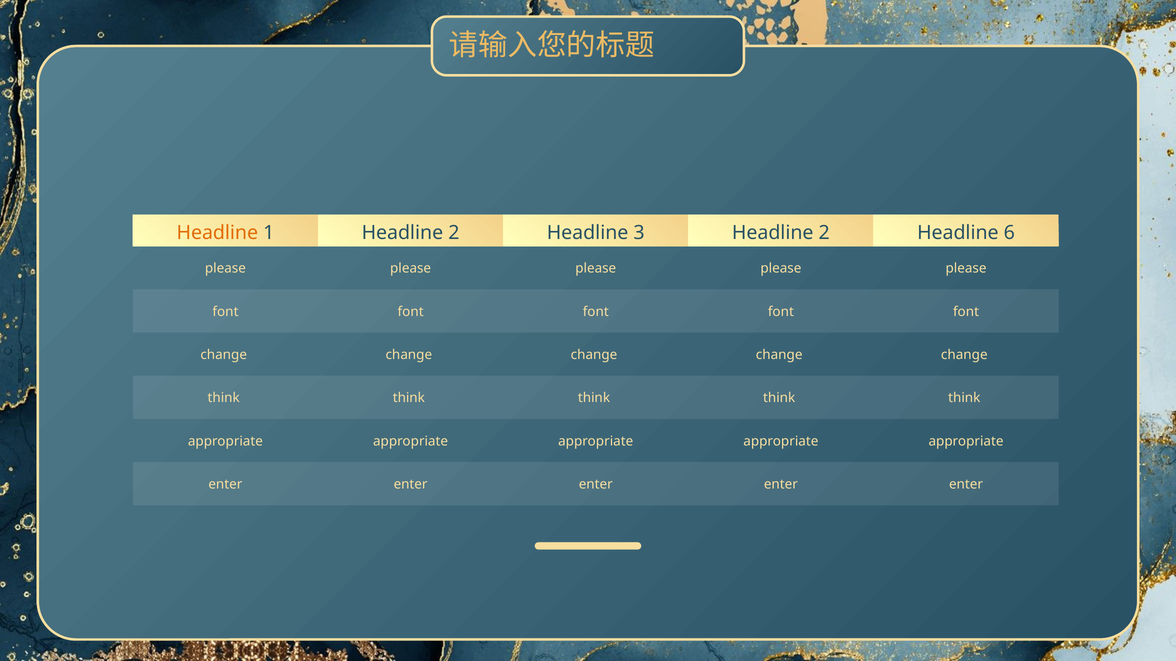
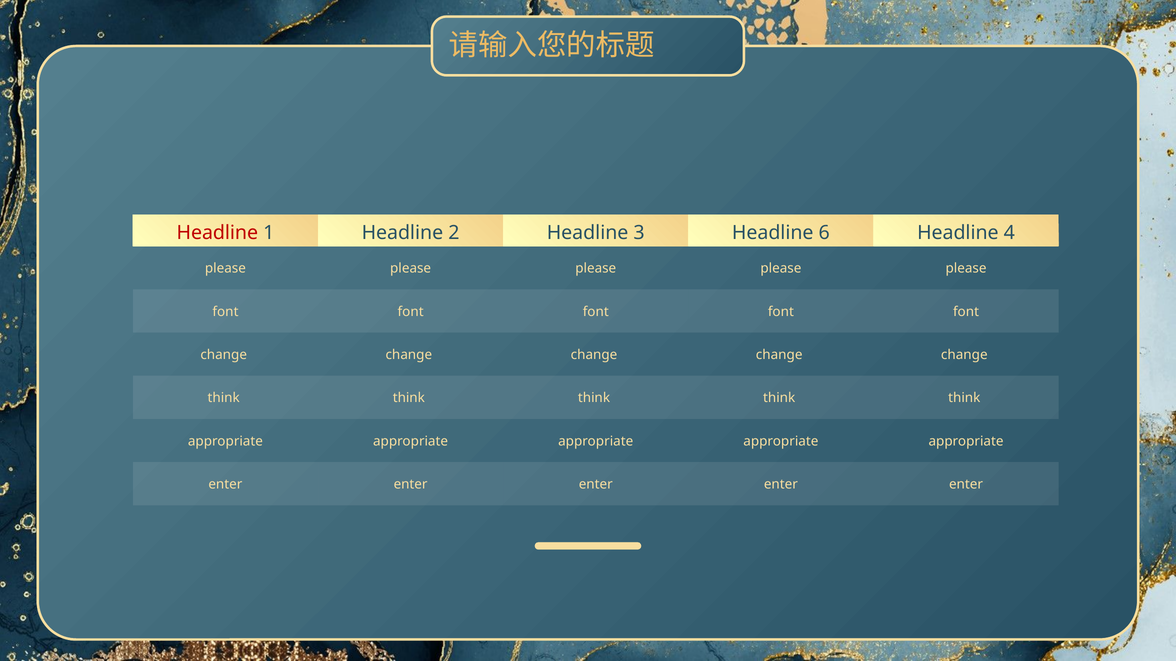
Headline colour: orange -> red (217, 233)
3 Headline 2: 2 -> 6 (824, 233)
6: 6 -> 4 (1009, 233)
